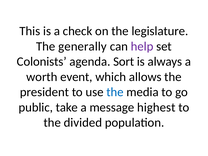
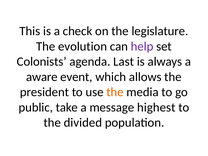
generally: generally -> evolution (83, 46)
Sort: Sort -> Last (124, 62)
worth: worth -> aware (42, 77)
the colour: blue -> orange (115, 92)
